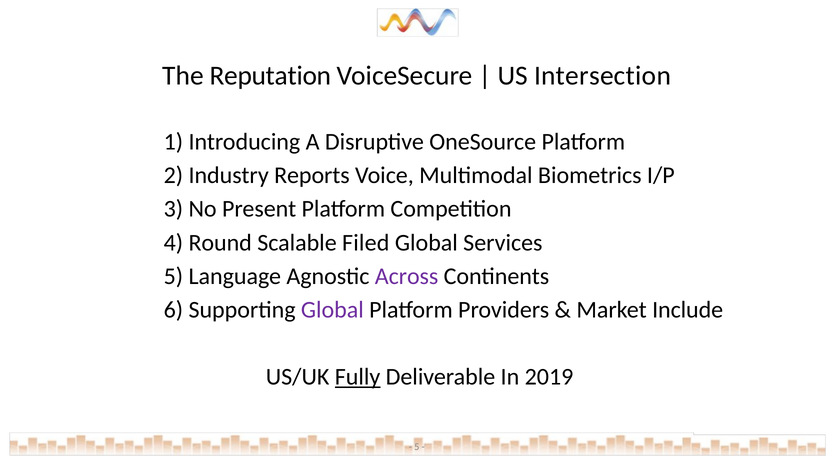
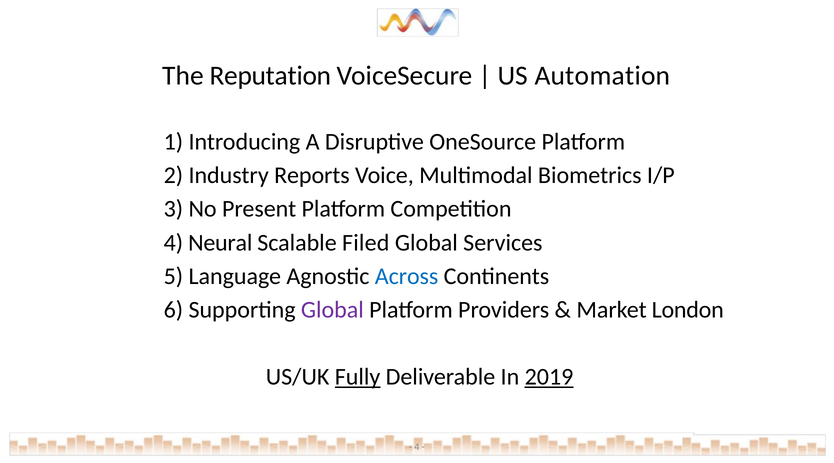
Intersection: Intersection -> Automation (602, 76)
Round: Round -> Neural (220, 243)
Across colour: purple -> blue (407, 276)
Include: Include -> London (688, 310)
2019 underline: none -> present (549, 377)
5: 5 -> 4 (417, 447)
